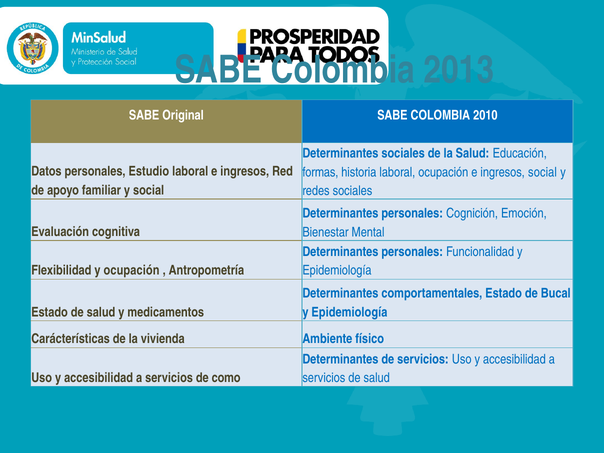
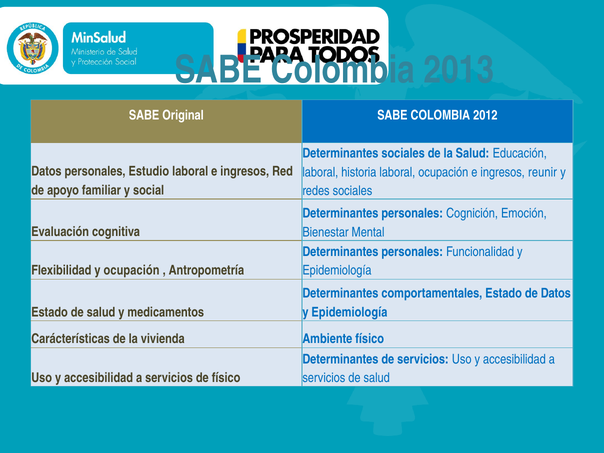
2010: 2010 -> 2012 (485, 115)
formas: formas -> laboral (320, 172)
ingresos social: social -> reunir (543, 172)
de Bucal: Bucal -> Datos (556, 293)
de como: como -> físico (226, 378)
